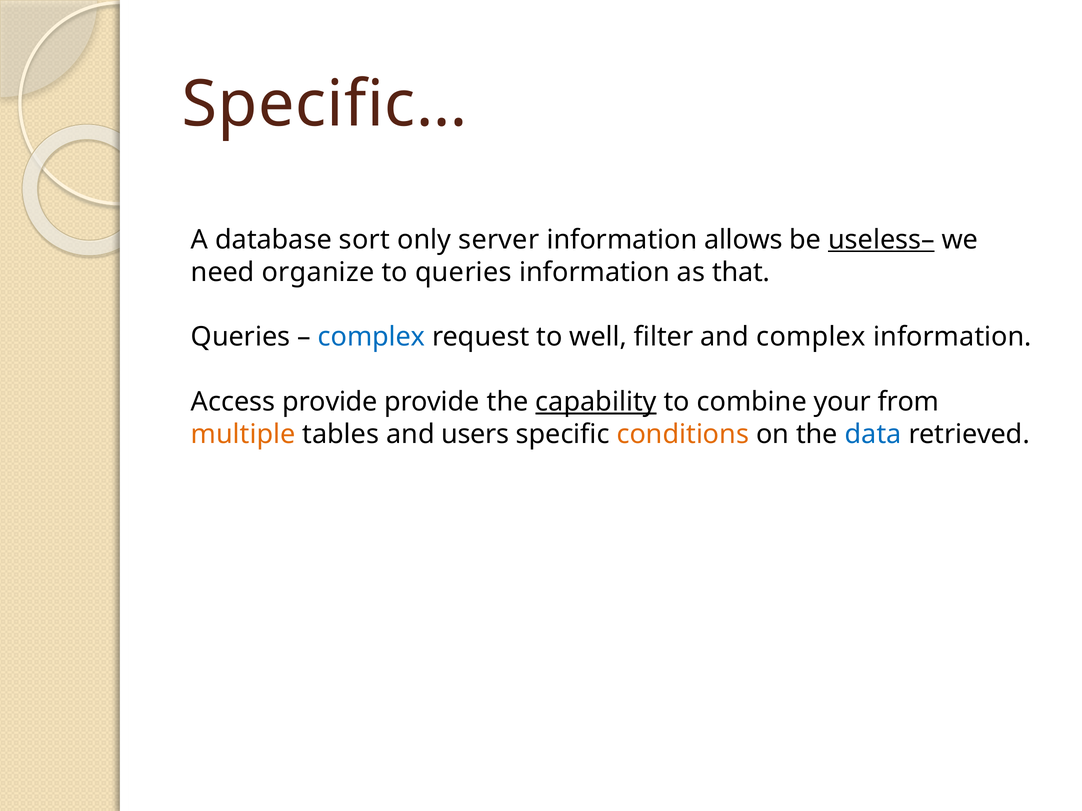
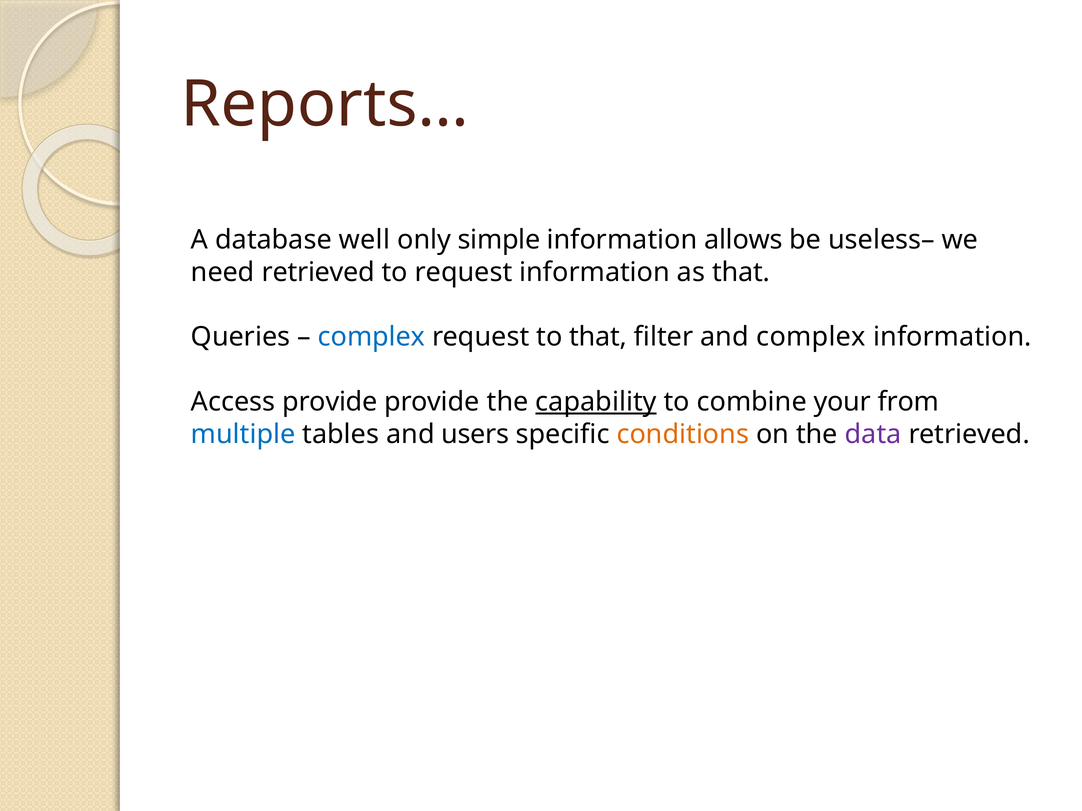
Specific…: Specific… -> Reports… (325, 105)
sort: sort -> well (364, 240)
server: server -> simple (499, 240)
useless– underline: present -> none (881, 240)
need organize: organize -> retrieved (318, 272)
to queries: queries -> request (464, 272)
to well: well -> that (598, 337)
multiple colour: orange -> blue (243, 435)
data colour: blue -> purple (873, 435)
